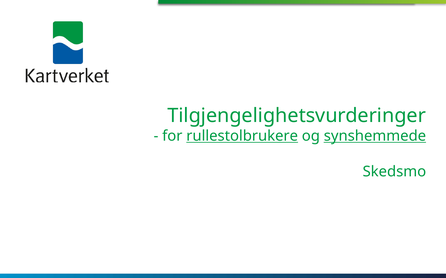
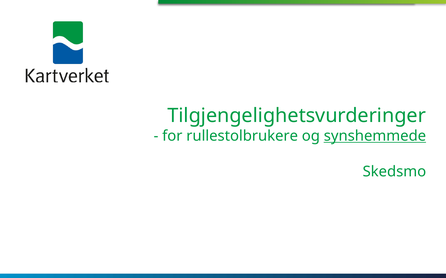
rullestolbrukere underline: present -> none (242, 136)
